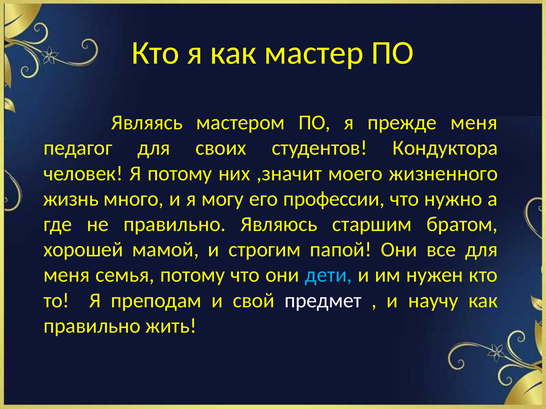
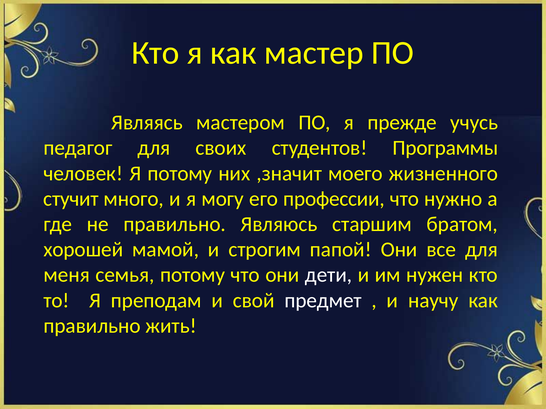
прежде меня: меня -> учусь (474, 123)
Кондуктора: Кондуктора -> Программы (445, 148)
жизнь: жизнь -> стучит (71, 199)
дети colour: light blue -> white (329, 275)
